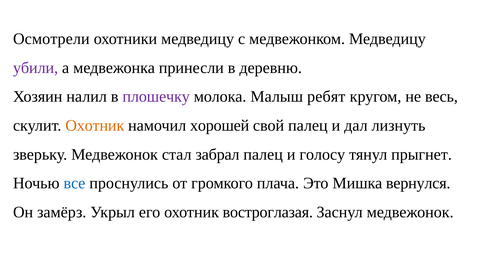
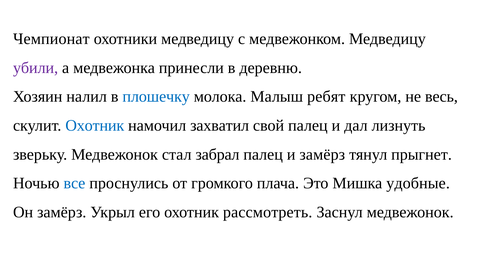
Осмотрели: Осмотрели -> Чемпионат (51, 39)
плошечку colour: purple -> blue (156, 96)
Охотник colour: orange -> blue (95, 125)
хорошей: хорошей -> захватил (220, 125)
и голосу: голосу -> замёрз (322, 154)
вернулся: вернулся -> удобные (418, 183)
востроглазая: востроглазая -> рассмотреть (268, 212)
